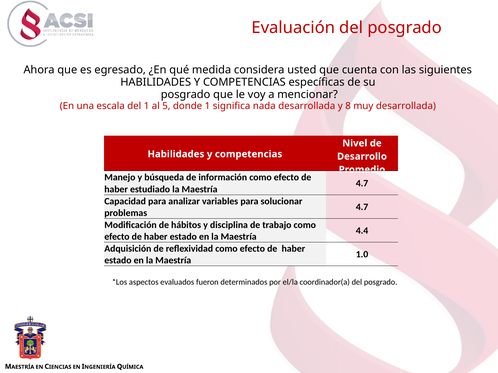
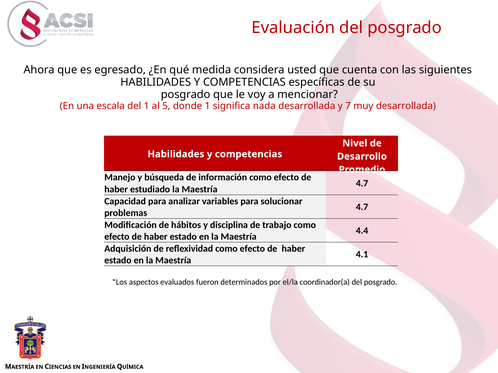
8: 8 -> 7 (348, 106)
1.0: 1.0 -> 4.1 (362, 255)
